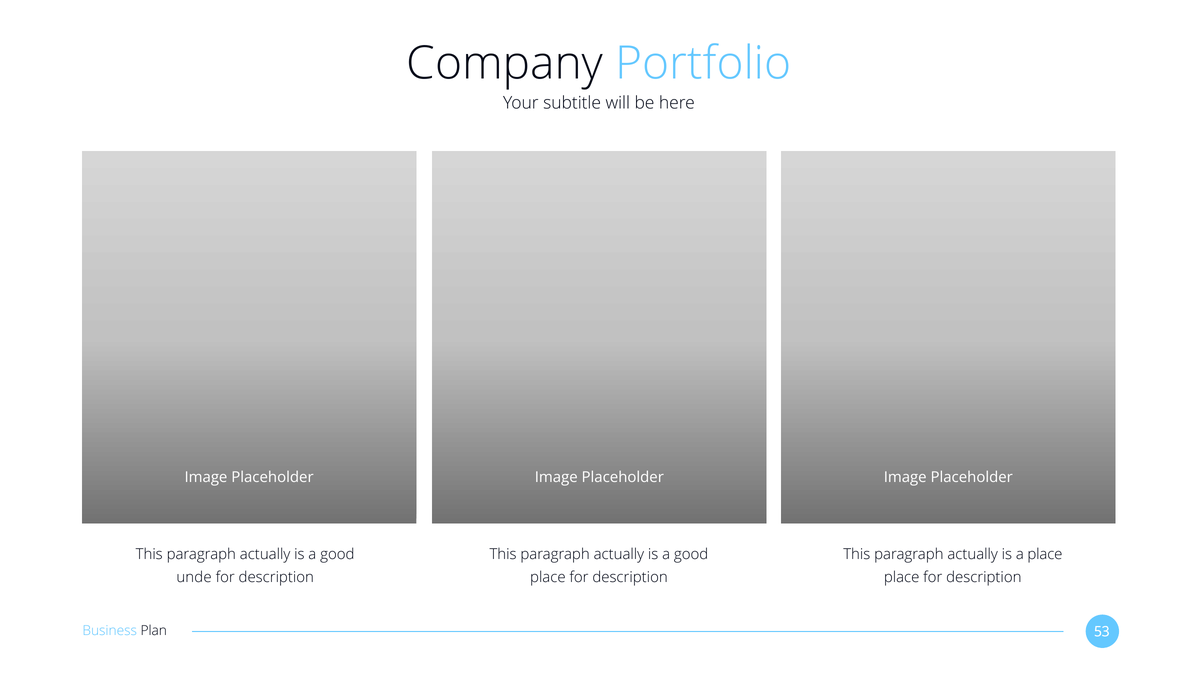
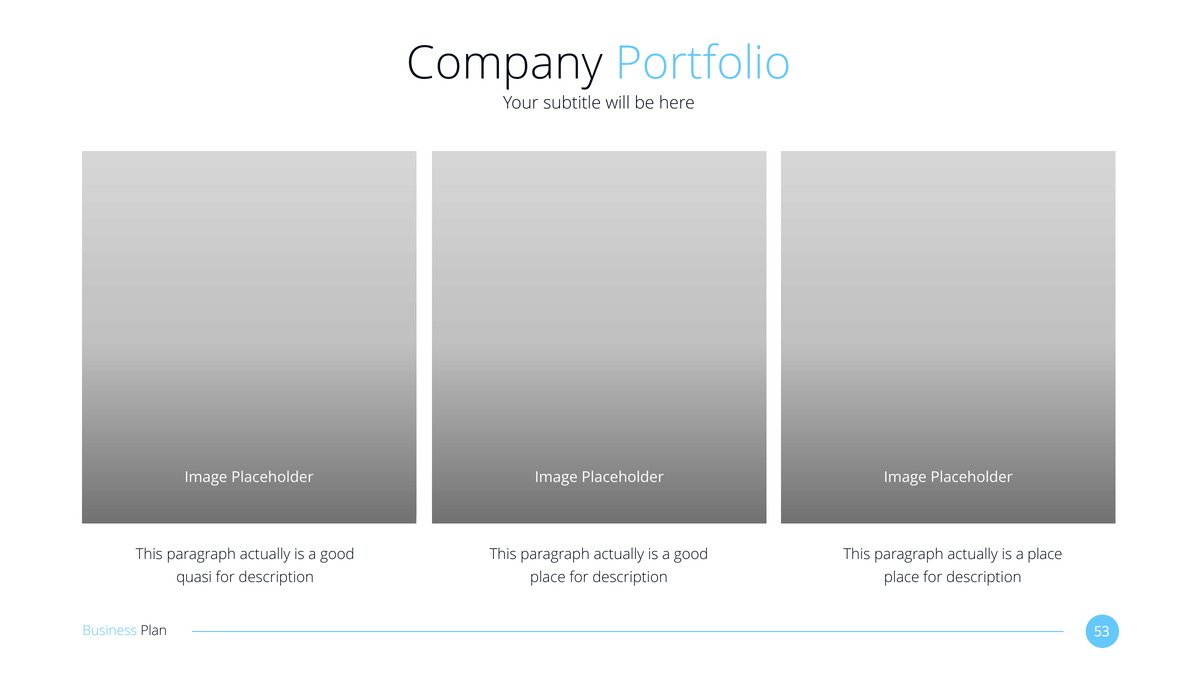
unde: unde -> quasi (194, 577)
